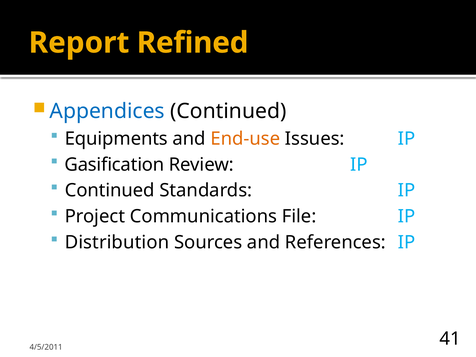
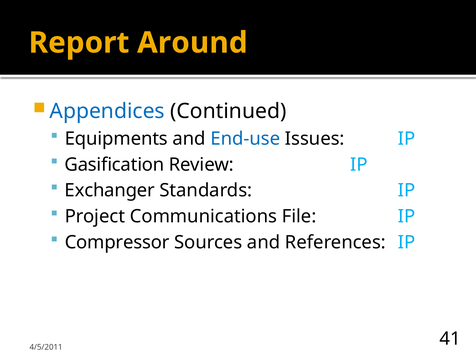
Refined: Refined -> Around (192, 43)
End-use colour: orange -> blue (245, 139)
Continued: Continued -> Exchanger (110, 191)
Distribution: Distribution -> Compressor (117, 242)
